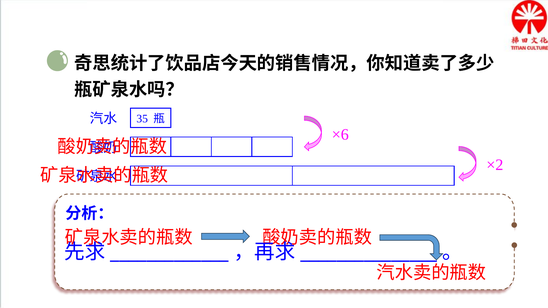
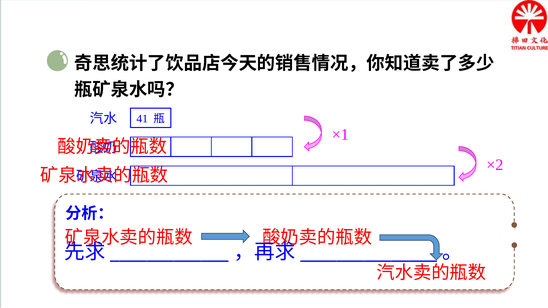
35: 35 -> 41 (142, 119)
×6: ×6 -> ×1 (340, 135)
